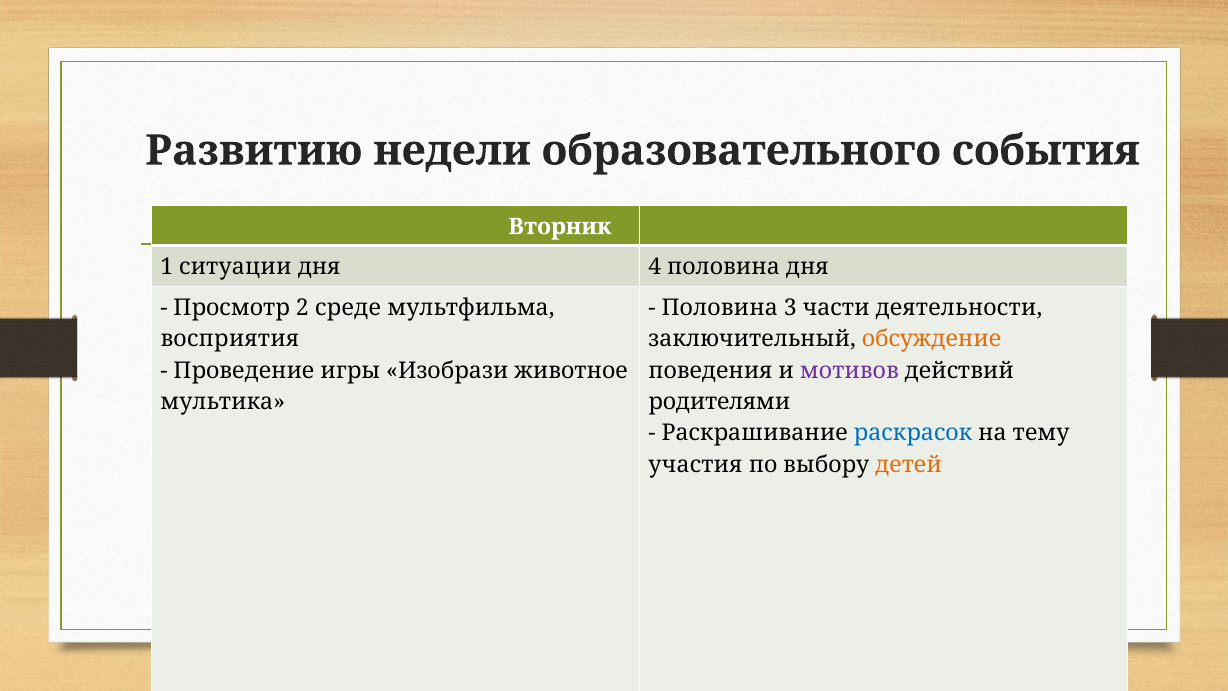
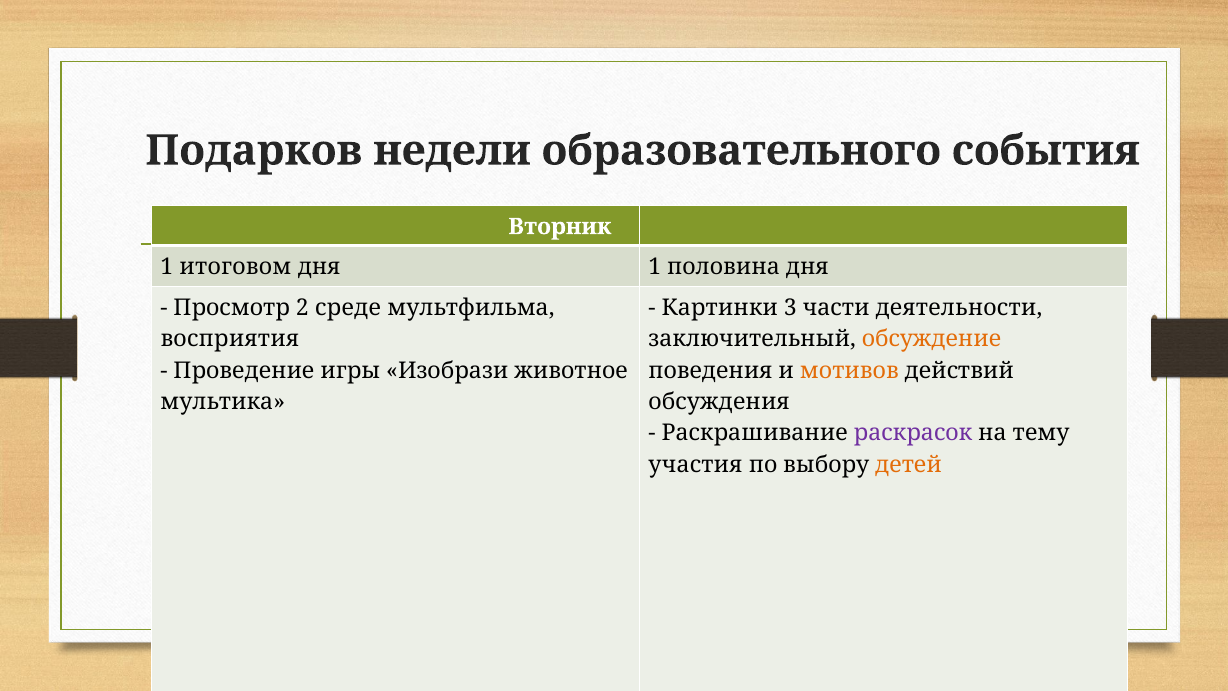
Развитию: Развитию -> Подарков (254, 151)
ситуации: ситуации -> итоговом (235, 267)
дня 4: 4 -> 1 (655, 267)
Половина: Половина -> Картинки (720, 308)
мотивов colour: purple -> orange (849, 370)
родителями: родителями -> обсуждения (719, 402)
раскрасок colour: blue -> purple (913, 433)
